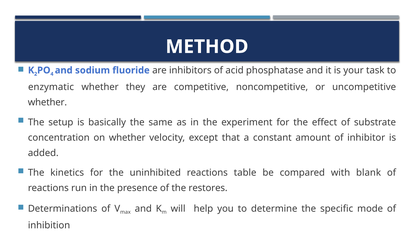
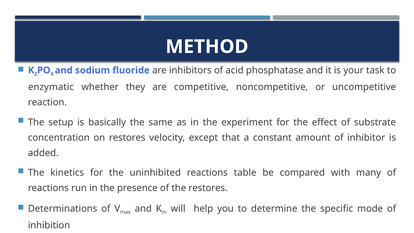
whether: whether -> reaction (47, 102)
on whether: whether -> restores (127, 138)
blank: blank -> many (369, 173)
